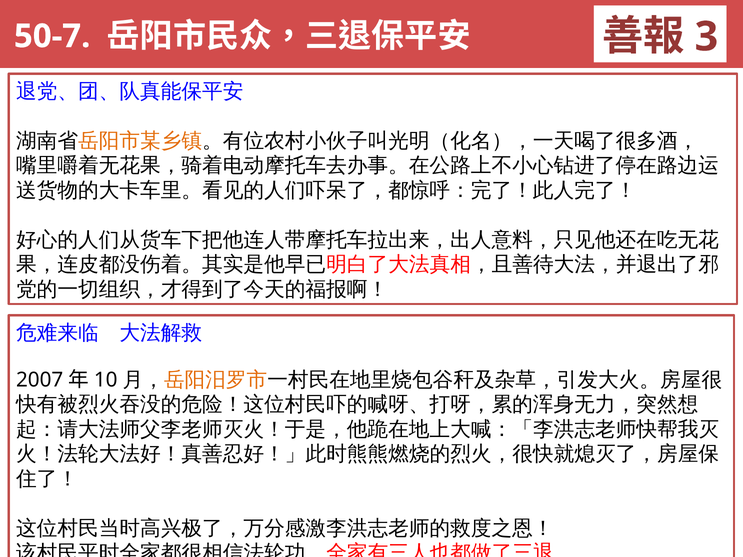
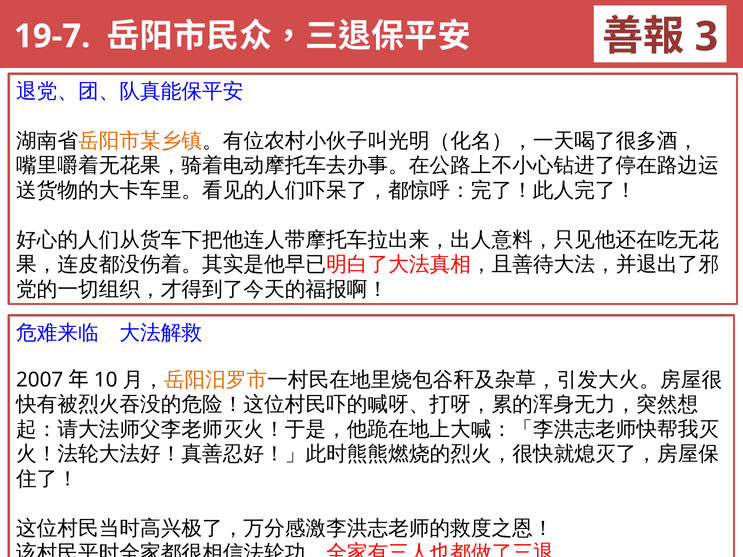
50-7: 50-7 -> 19-7 (52, 36)
